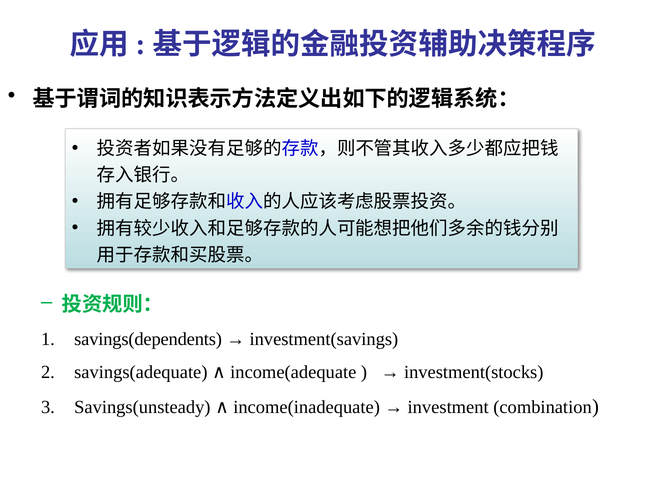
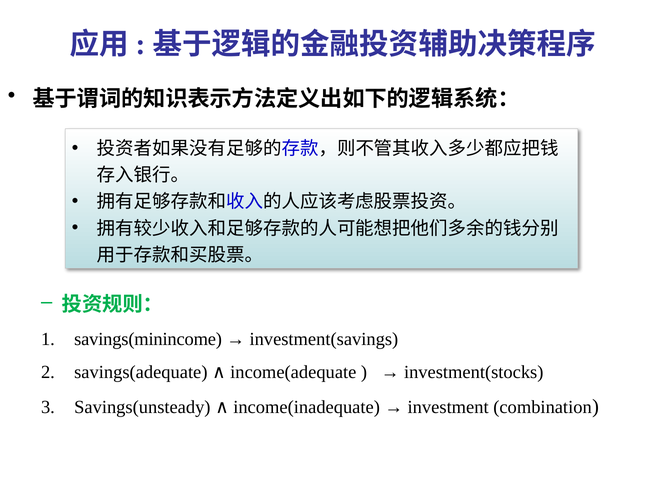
savings(dependents: savings(dependents -> savings(minincome (148, 339)
